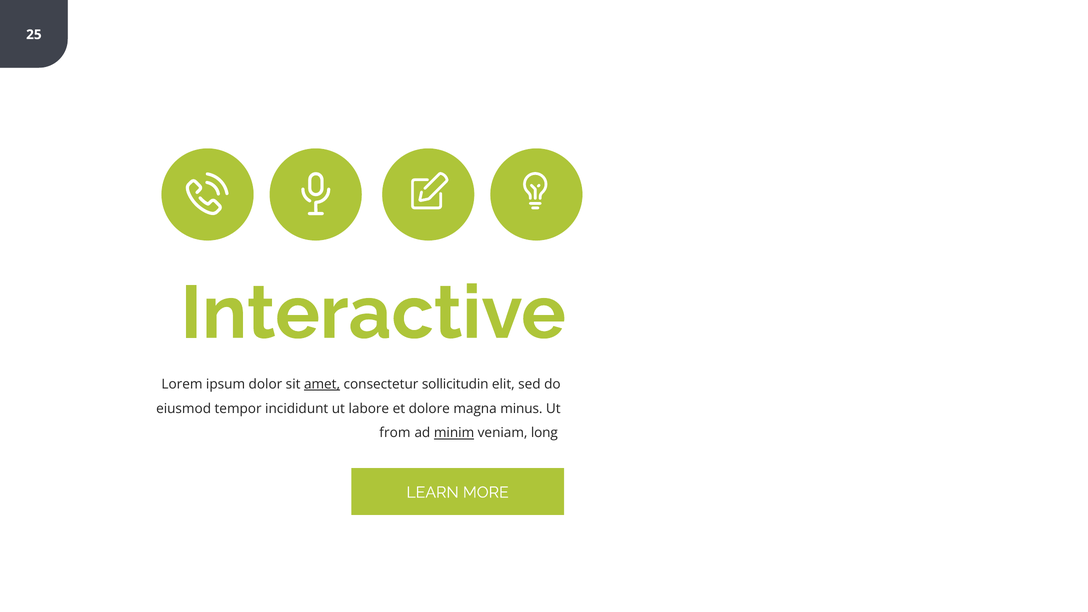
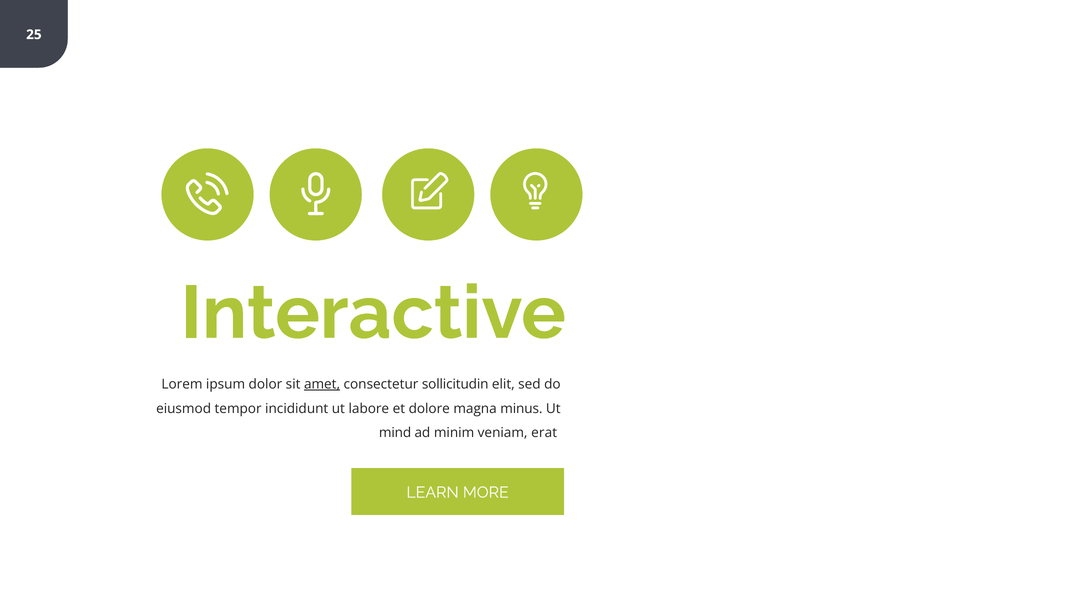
from: from -> mind (395, 433)
minim underline: present -> none (454, 433)
long: long -> erat (544, 433)
